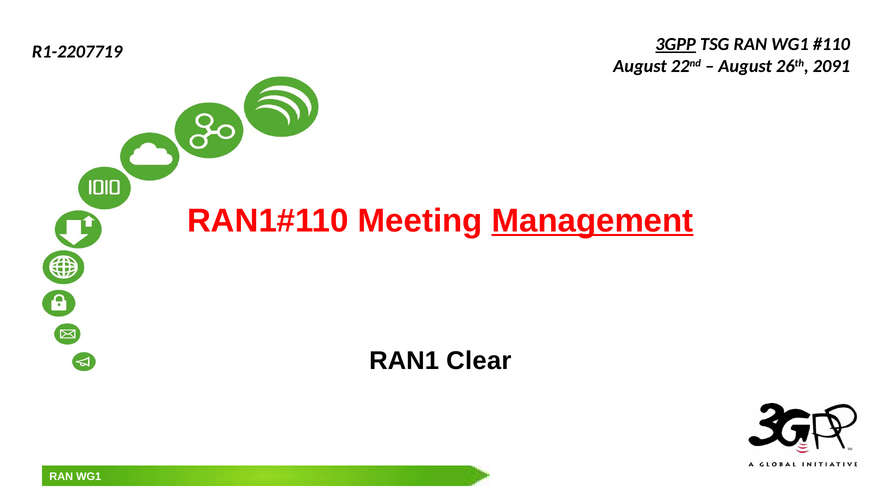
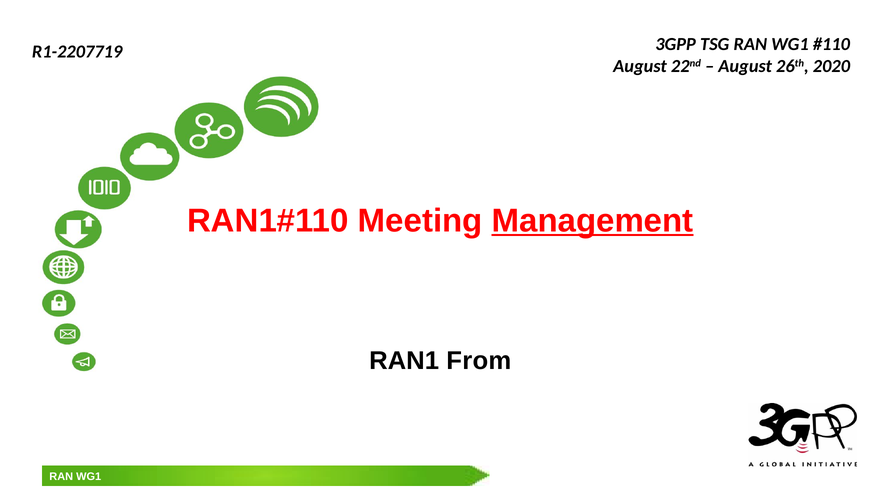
3GPP underline: present -> none (676, 44)
2091: 2091 -> 2020 (831, 66)
Clear: Clear -> From (479, 361)
